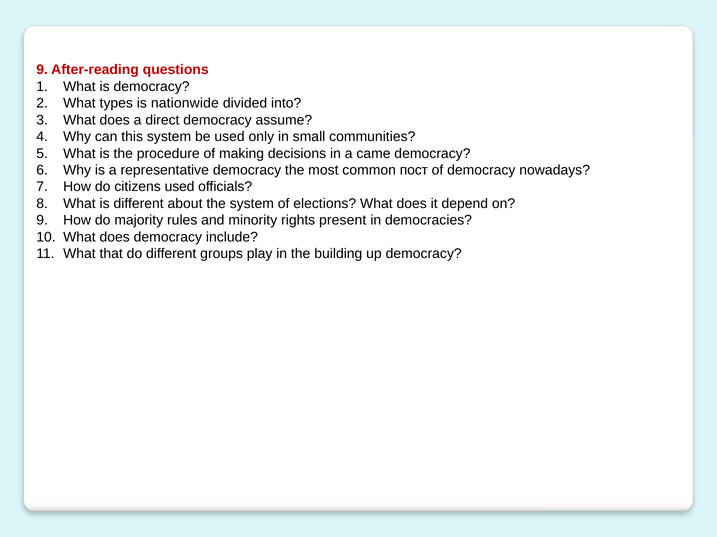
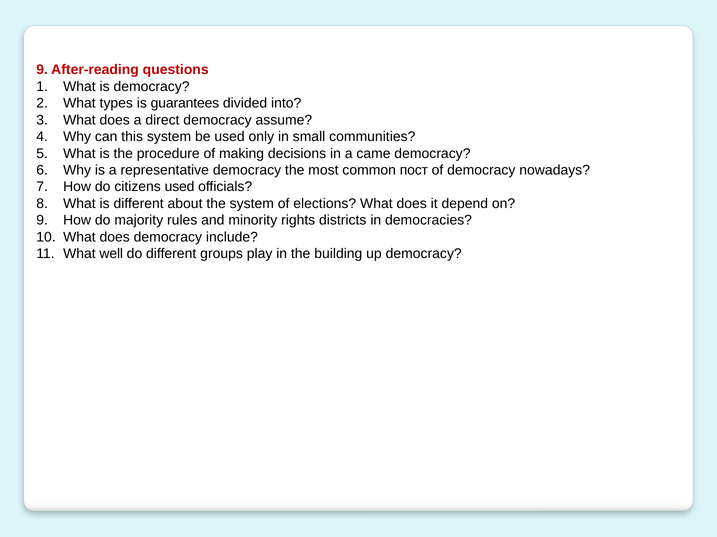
nationwide: nationwide -> guarantees (185, 103)
present: present -> districts (343, 221)
that: that -> well (111, 254)
